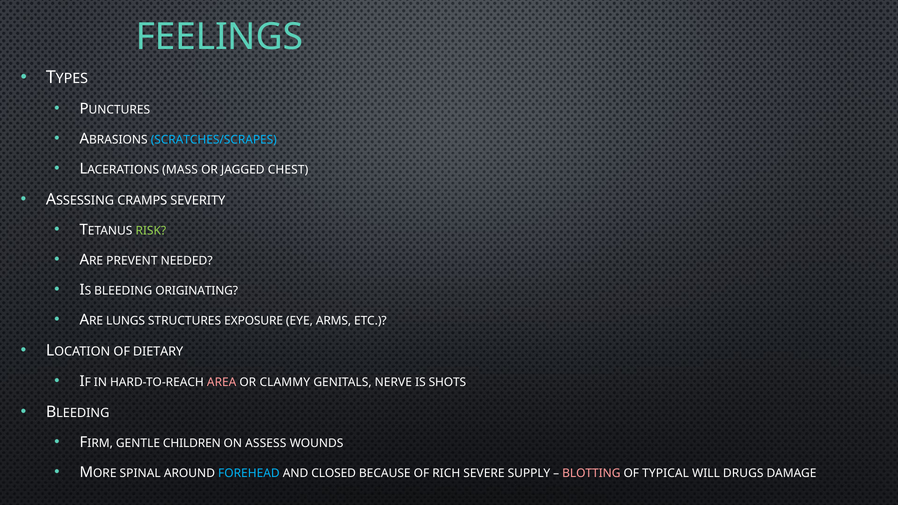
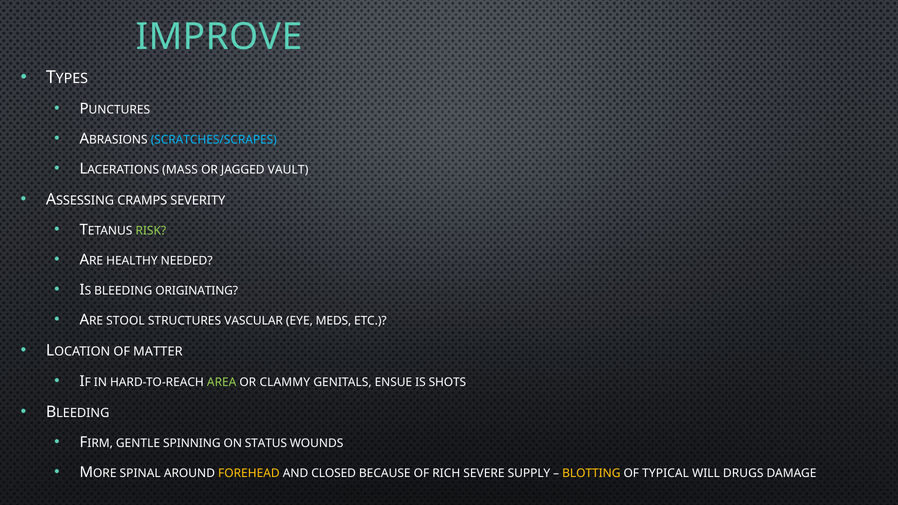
FEELINGS: FEELINGS -> IMPROVE (219, 37)
CHEST: CHEST -> VAULT (288, 170)
PREVENT: PREVENT -> HEALTHY (132, 261)
LUNGS: LUNGS -> STOOL (125, 321)
EXPOSURE: EXPOSURE -> VASCULAR (254, 321)
ARMS: ARMS -> MEDS (334, 321)
DIETARY: DIETARY -> MATTER (158, 352)
AREA colour: pink -> light green (222, 382)
NERVE: NERVE -> ENSUE (393, 382)
CHILDREN: CHILDREN -> SPINNING (192, 444)
ASSESS: ASSESS -> STATUS (266, 444)
FOREHEAD colour: light blue -> yellow (249, 473)
BLOTTING colour: pink -> yellow (591, 473)
